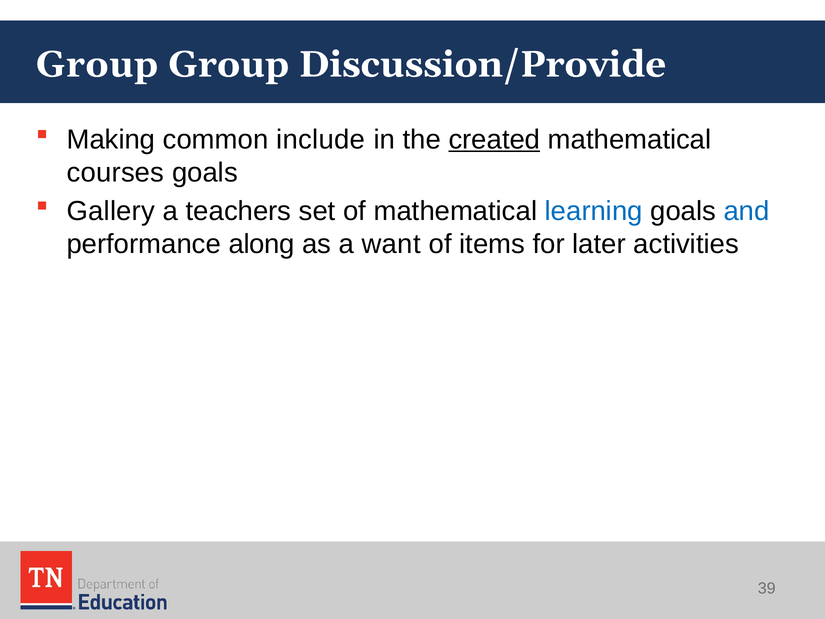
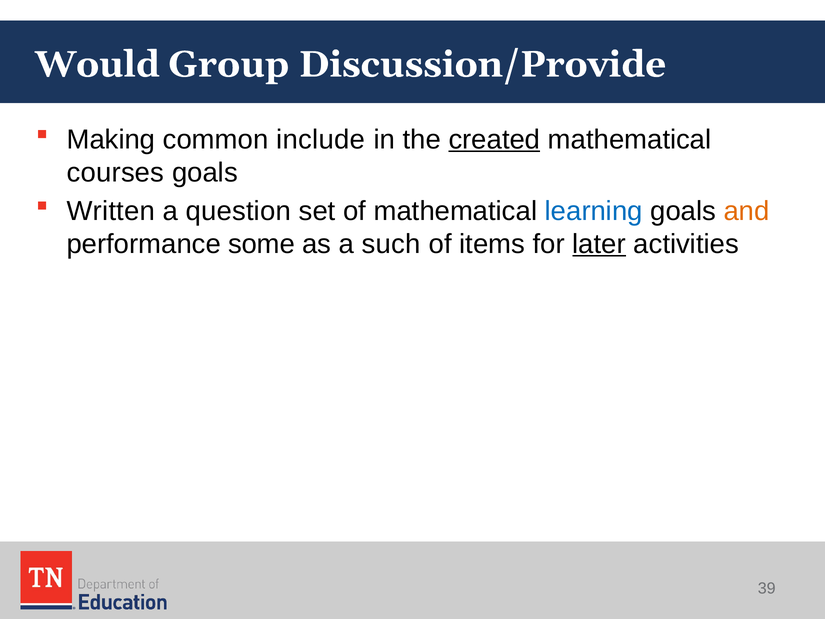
Group: Group -> Would (98, 64)
Gallery: Gallery -> Written (111, 211)
teachers: teachers -> question (238, 211)
and colour: blue -> orange (747, 211)
along: along -> some (262, 244)
want: want -> such (391, 244)
later underline: none -> present (599, 244)
